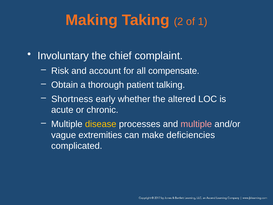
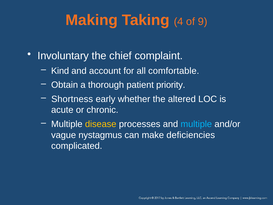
2: 2 -> 4 (179, 22)
1: 1 -> 9 (203, 22)
Risk: Risk -> Kind (60, 71)
compensate: compensate -> comfortable (174, 71)
talking: talking -> priority (171, 85)
multiple colour: pink -> light blue (196, 124)
extremities: extremities -> nystagmus (100, 135)
